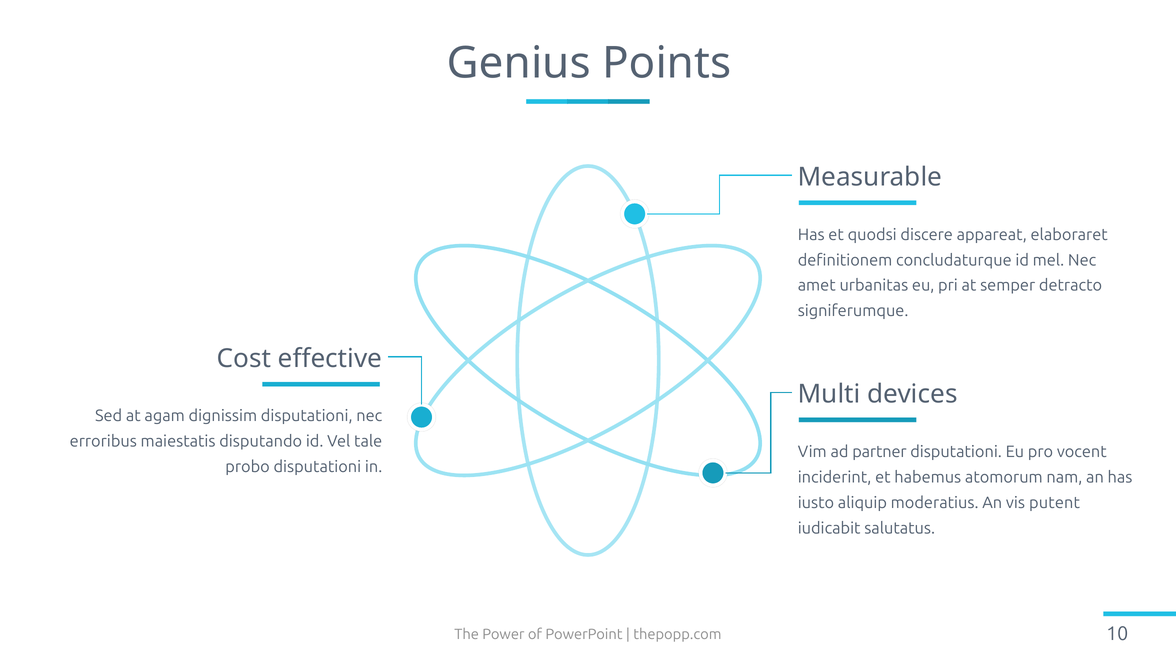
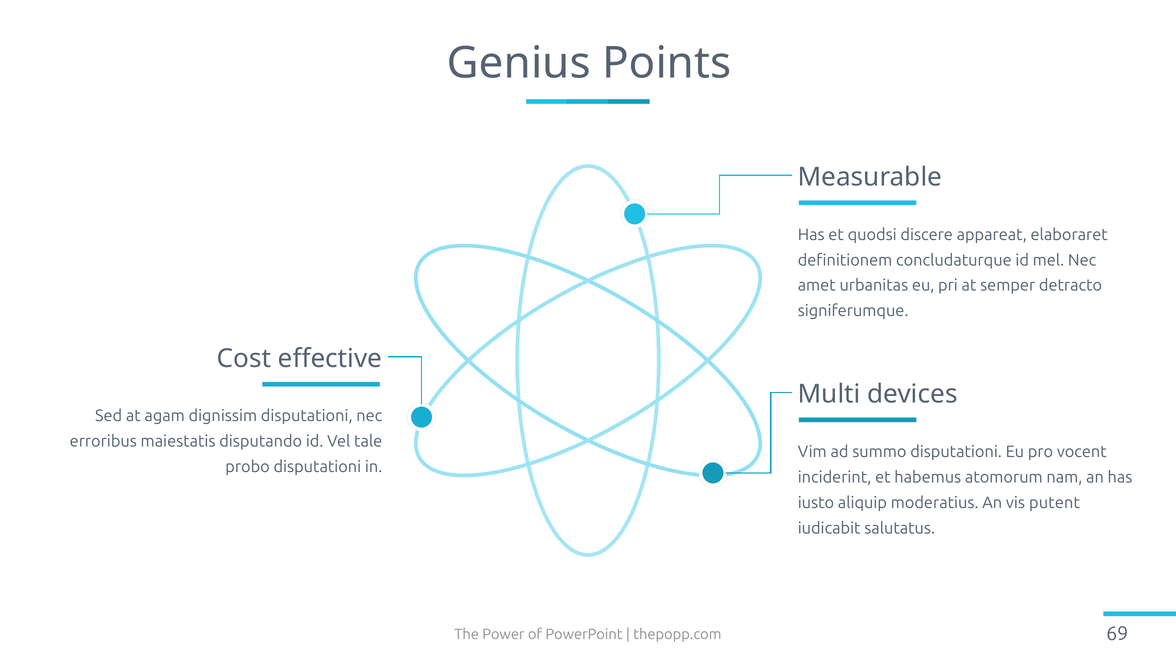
partner: partner -> summo (879, 452)
10: 10 -> 69 (1117, 634)
